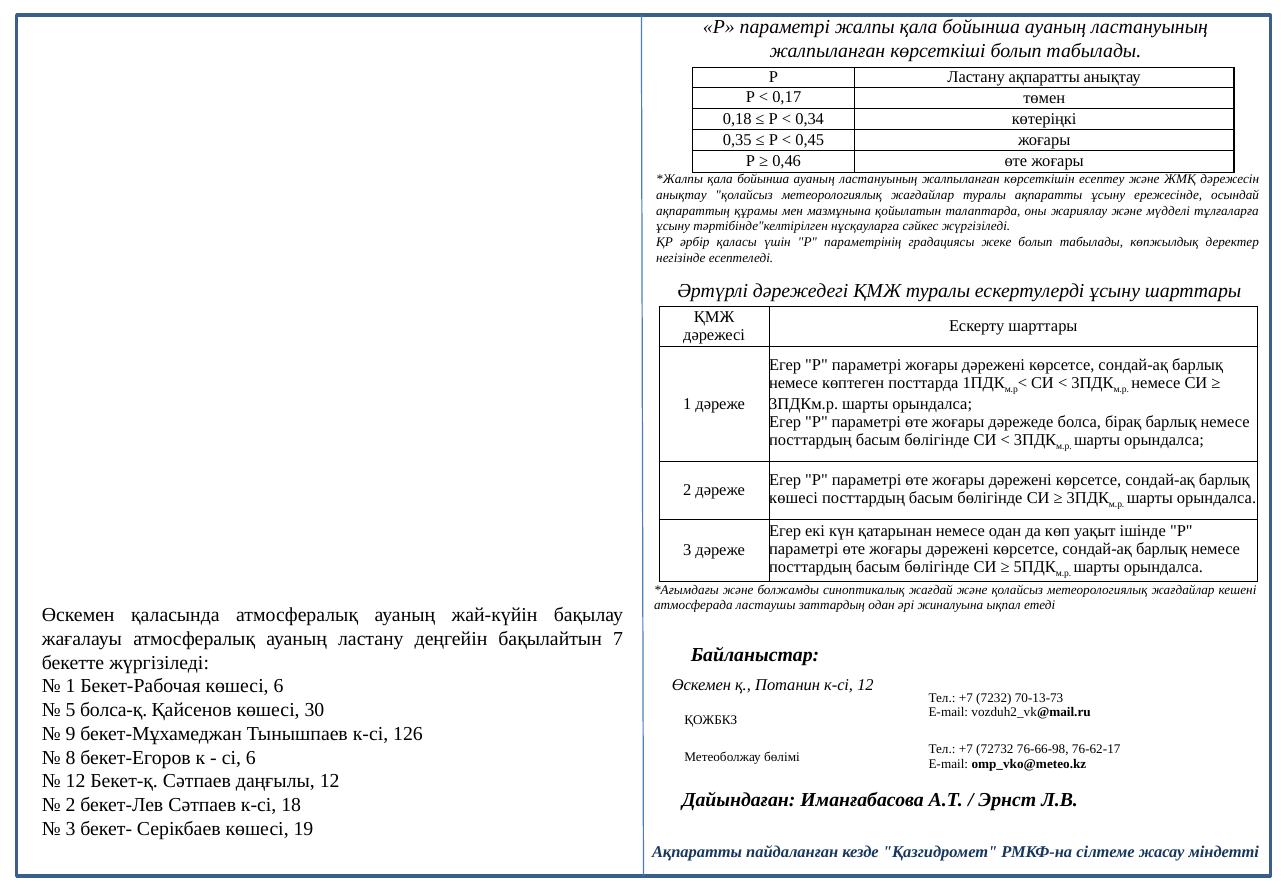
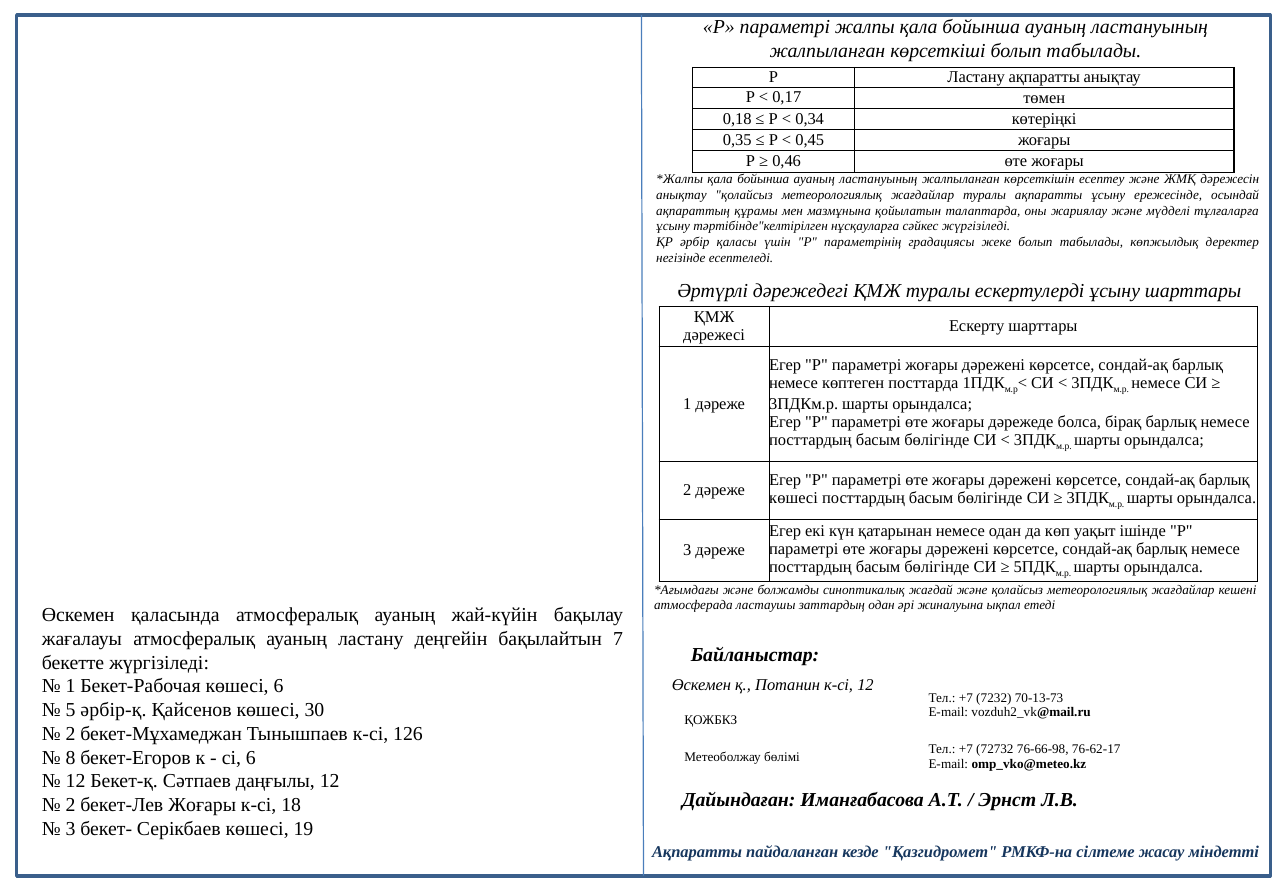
болса-қ: болса-қ -> әрбір-қ (113, 710)
9: 9 -> 2 (71, 734)
бекет-Лев Сәтпаев: Сәтпаев -> Жоғары (202, 805)
